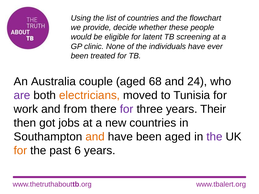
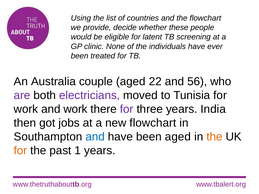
68: 68 -> 22 (155, 82)
24: 24 -> 56 (197, 82)
electricians colour: orange -> purple (90, 95)
and from: from -> work (76, 109)
Their: Their -> India (213, 109)
new countries: countries -> flowchart (153, 123)
and colour: orange -> blue (95, 137)
the colour: purple -> orange (214, 137)
6: 6 -> 1 (78, 151)
